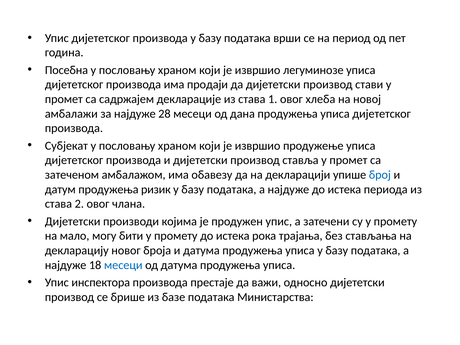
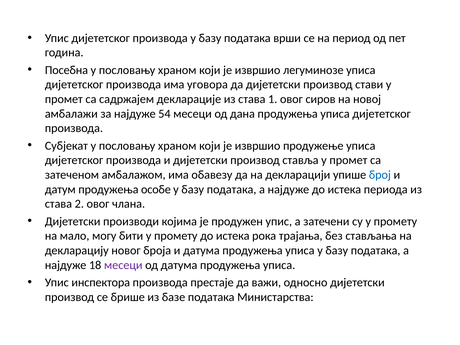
продаји: продаји -> уговора (207, 85)
хлеба: хлеба -> сиров (320, 99)
28: 28 -> 54 (164, 114)
ризик: ризик -> особе (156, 189)
месеци colour: blue -> purple (123, 265)
